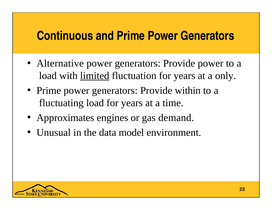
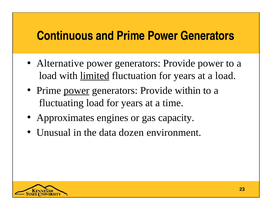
at a only: only -> load (225, 76)
power underline: none -> present (76, 91)
demand: demand -> capacity (176, 118)
model: model -> dozen (131, 133)
